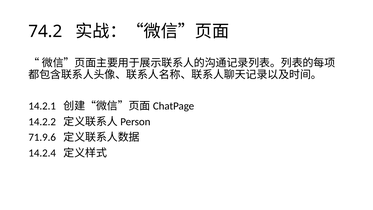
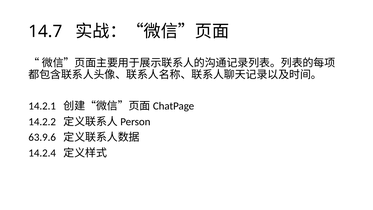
74.2: 74.2 -> 14.7 (45, 31)
71.9.6: 71.9.6 -> 63.9.6 (42, 137)
